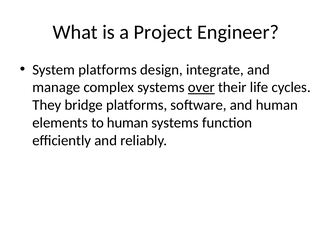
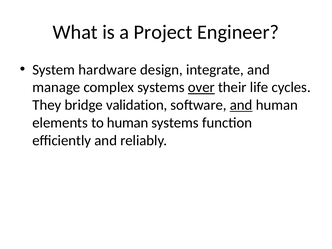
System platforms: platforms -> hardware (108, 70)
bridge platforms: platforms -> validation (137, 105)
and underline: none -> present (241, 105)
